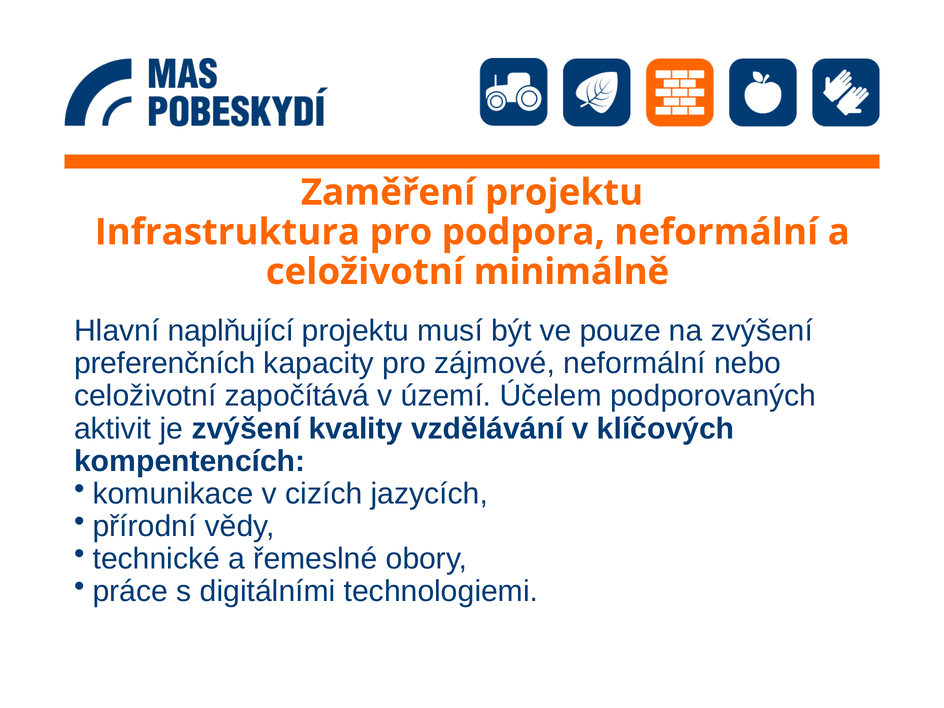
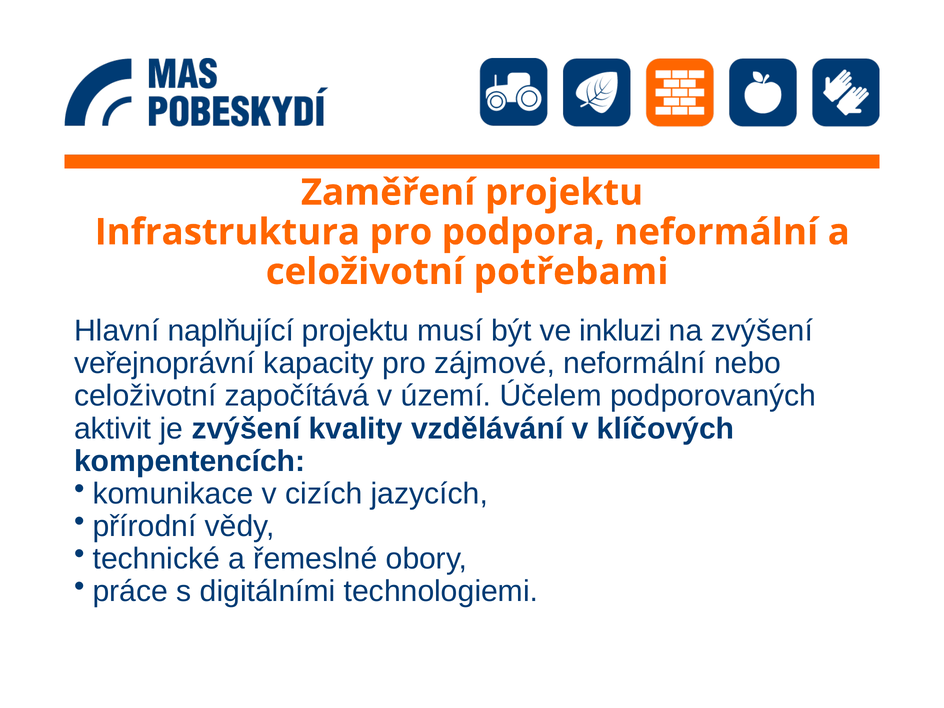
minimálně: minimálně -> potřebami (571, 272)
pouze: pouze -> inkluzi (620, 331)
preferenčních: preferenčních -> veřejnoprávní (165, 363)
